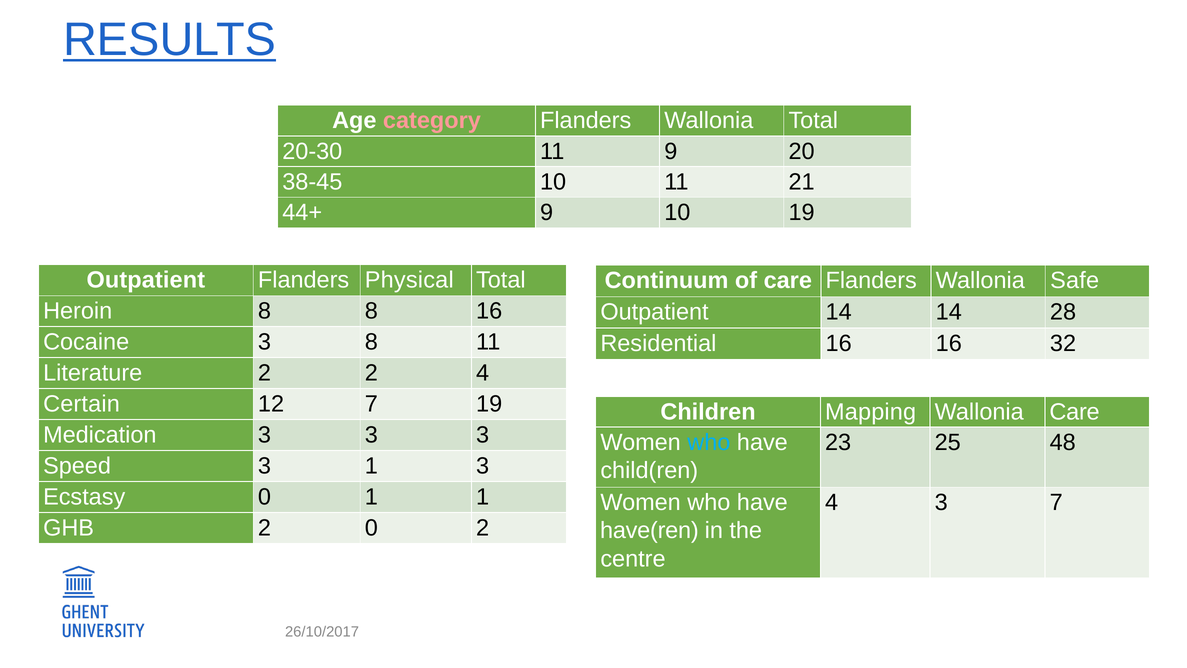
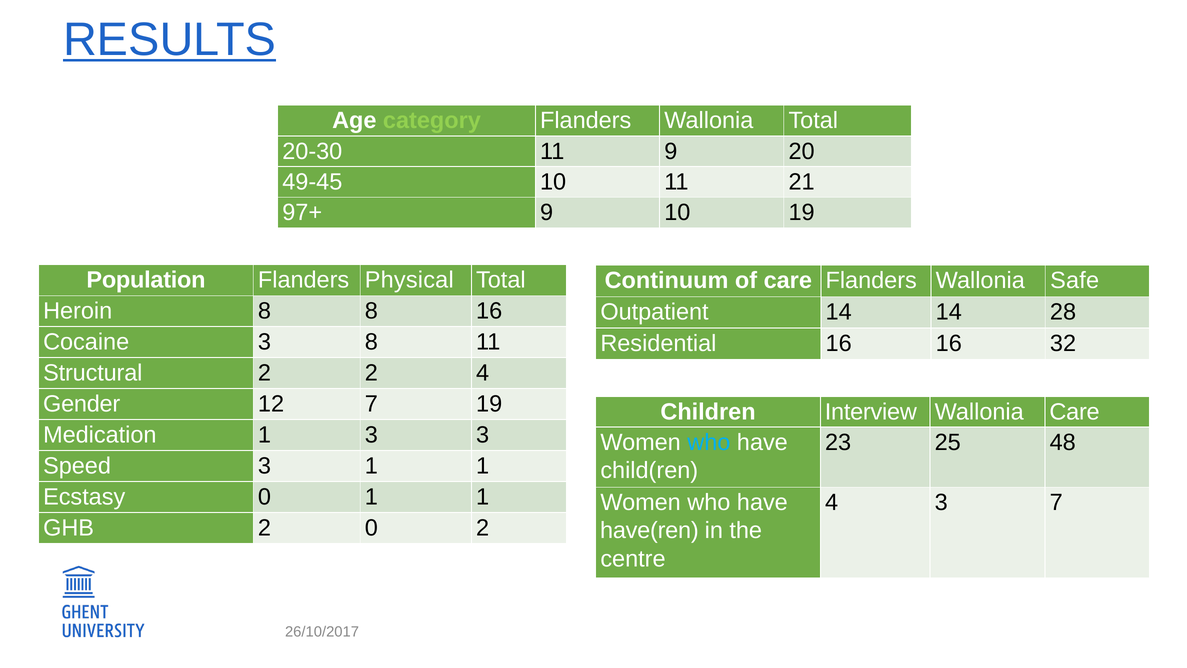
category colour: pink -> light green (432, 121)
38-45: 38-45 -> 49-45 (312, 182)
44+: 44+ -> 97+ (302, 212)
Outpatient: Outpatient -> Population (146, 280)
Literature: Literature -> Structural (93, 373)
Certain: Certain -> Gender (82, 404)
Mapping: Mapping -> Interview (871, 412)
Medication 3: 3 -> 1 (265, 435)
3 1 3: 3 -> 1 (483, 466)
